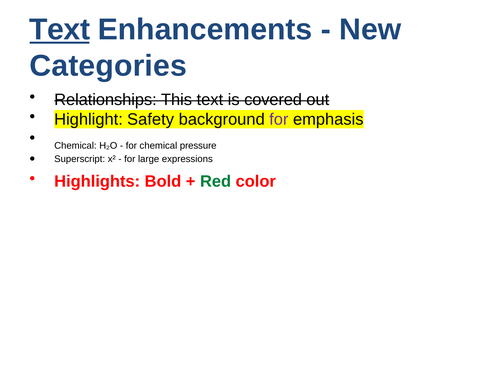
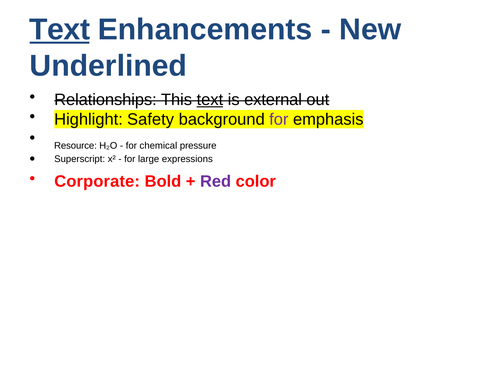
Categories: Categories -> Underlined (108, 66)
text underline: none -> present (210, 100)
covered: covered -> external (273, 100)
Chemical: Chemical -> Resource (75, 146)
Highlights: Highlights -> Corporate (97, 182)
Red colour: green -> purple (216, 182)
